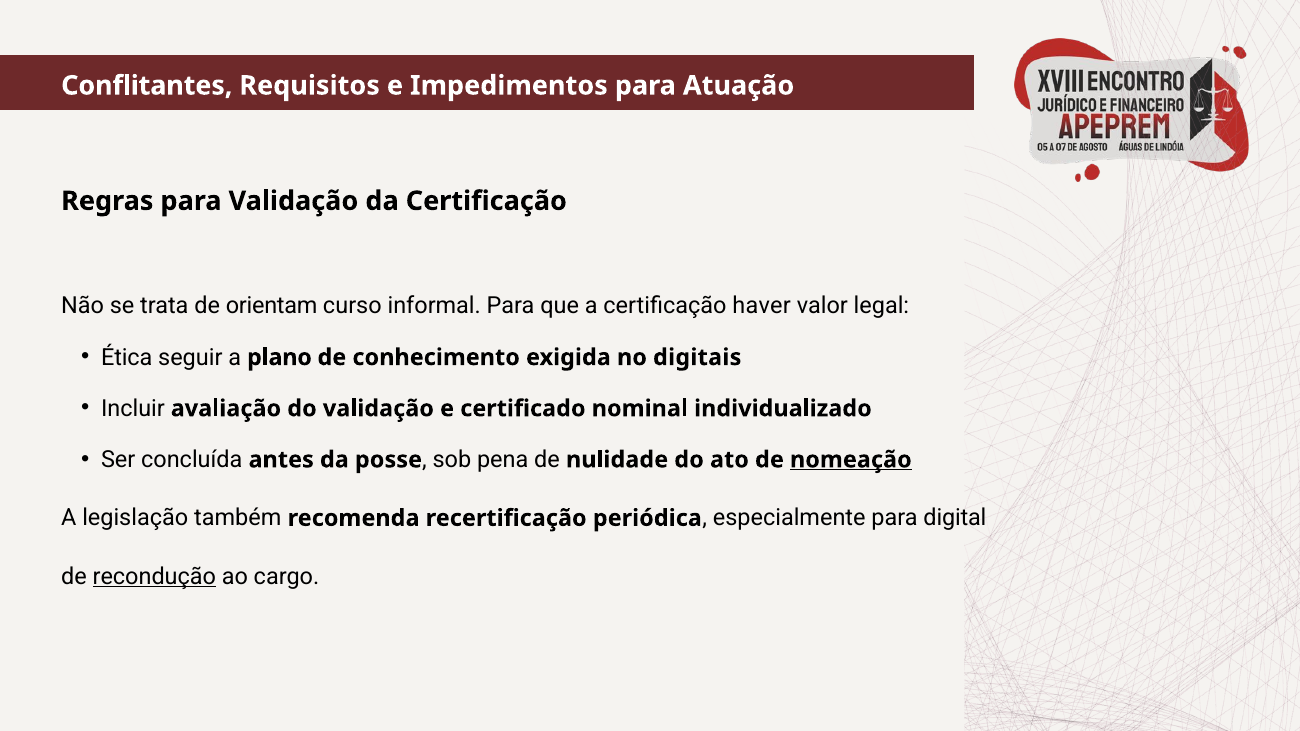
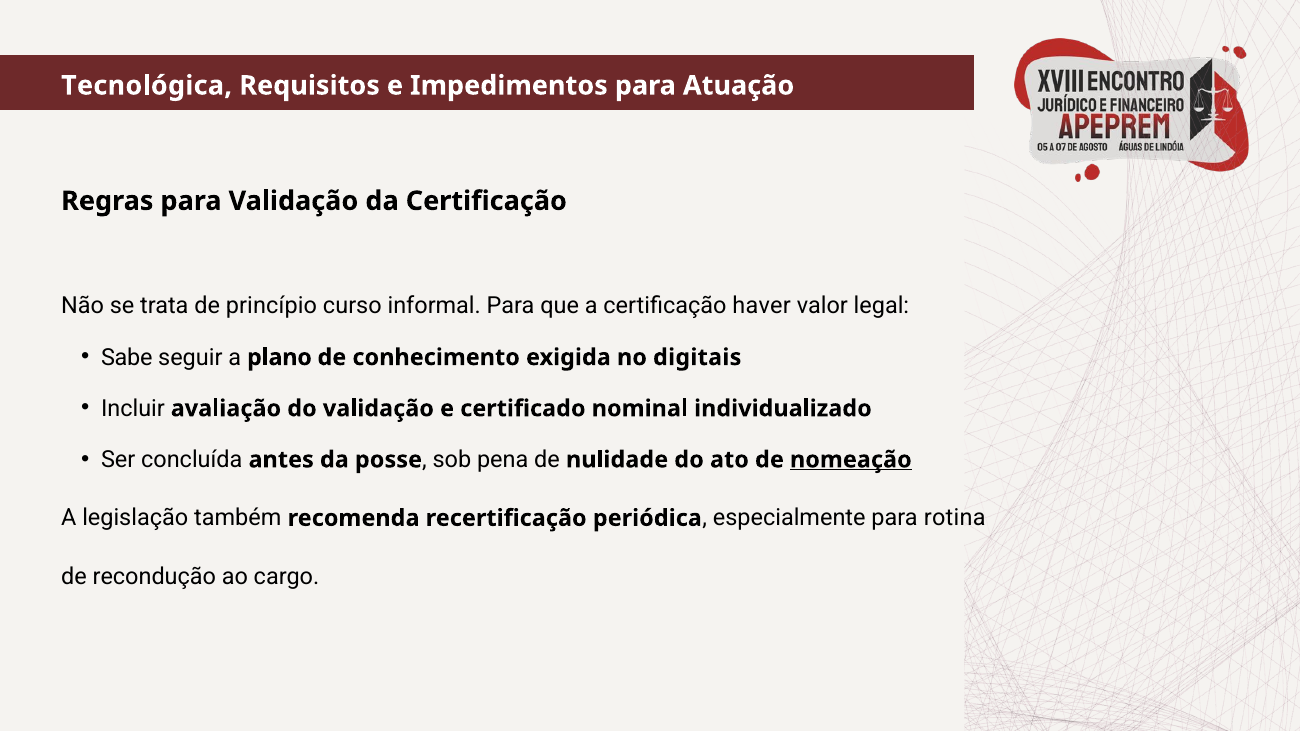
Conflitantes: Conflitantes -> Tecnológica (147, 86)
orientam: orientam -> princípio (271, 306)
Ética: Ética -> Sabe (127, 357)
digital: digital -> rotina (955, 518)
recondução underline: present -> none (154, 577)
